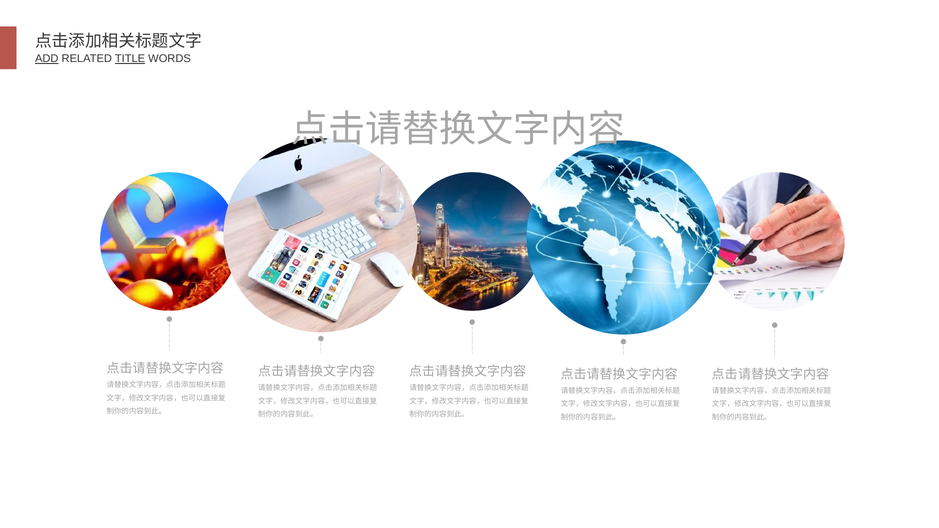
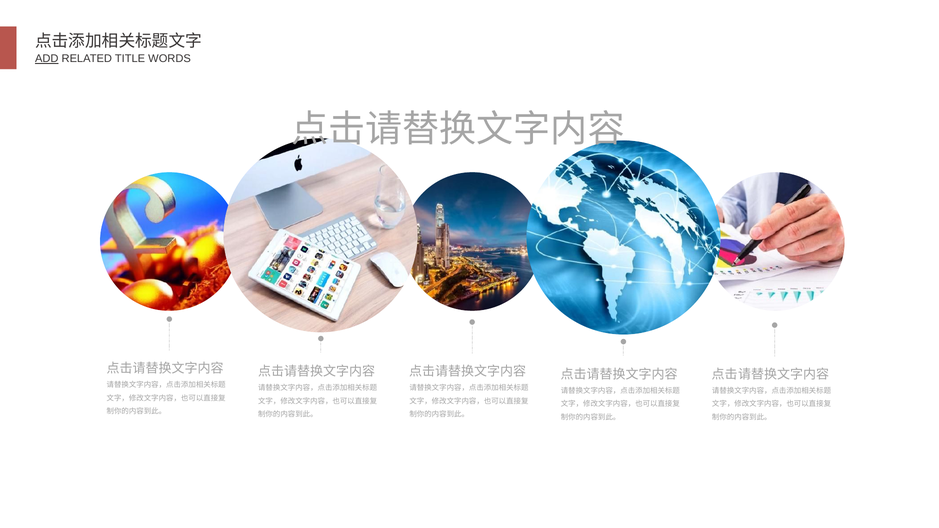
TITLE underline: present -> none (130, 59)
